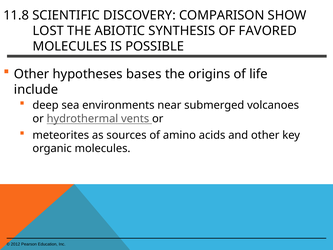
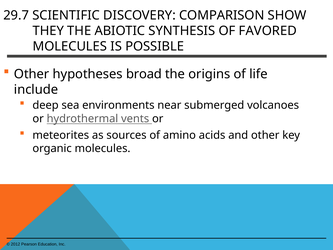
11.8: 11.8 -> 29.7 (16, 15)
LOST: LOST -> THEY (48, 31)
bases: bases -> broad (144, 74)
